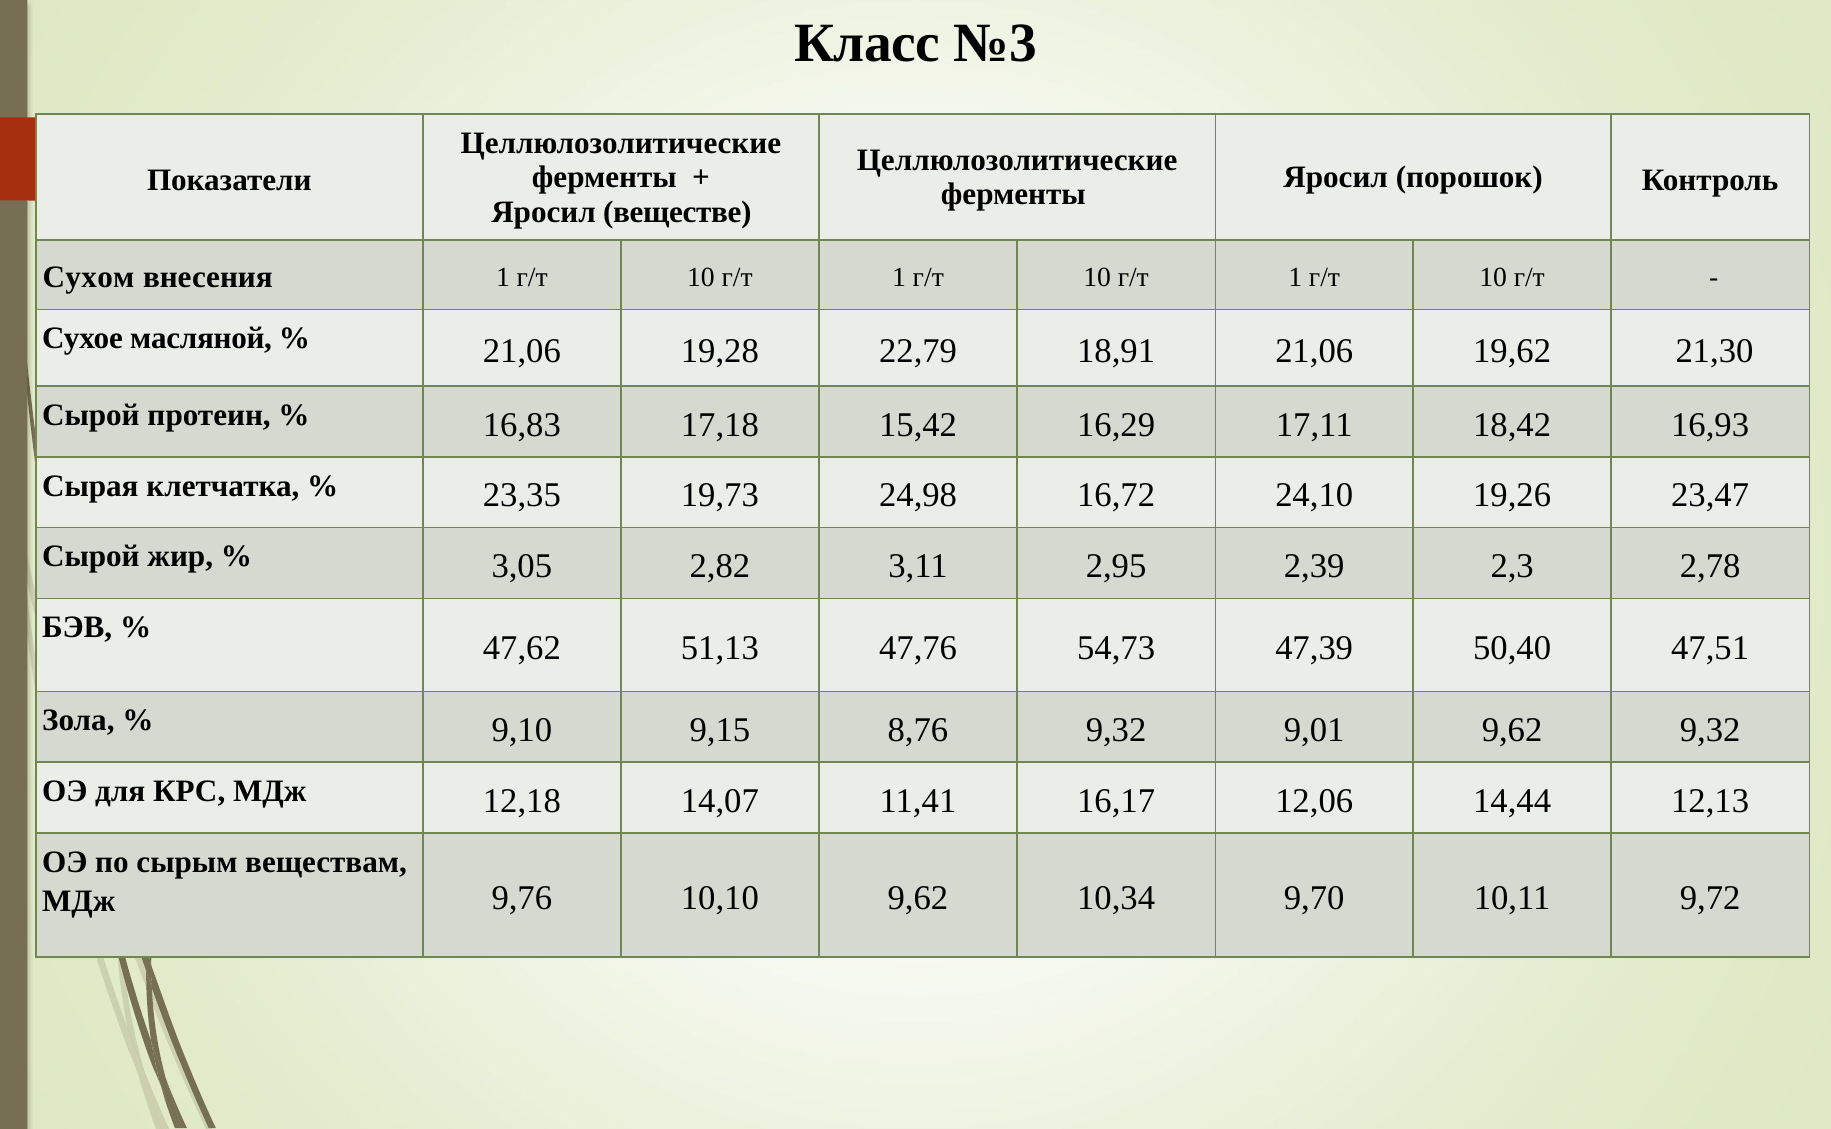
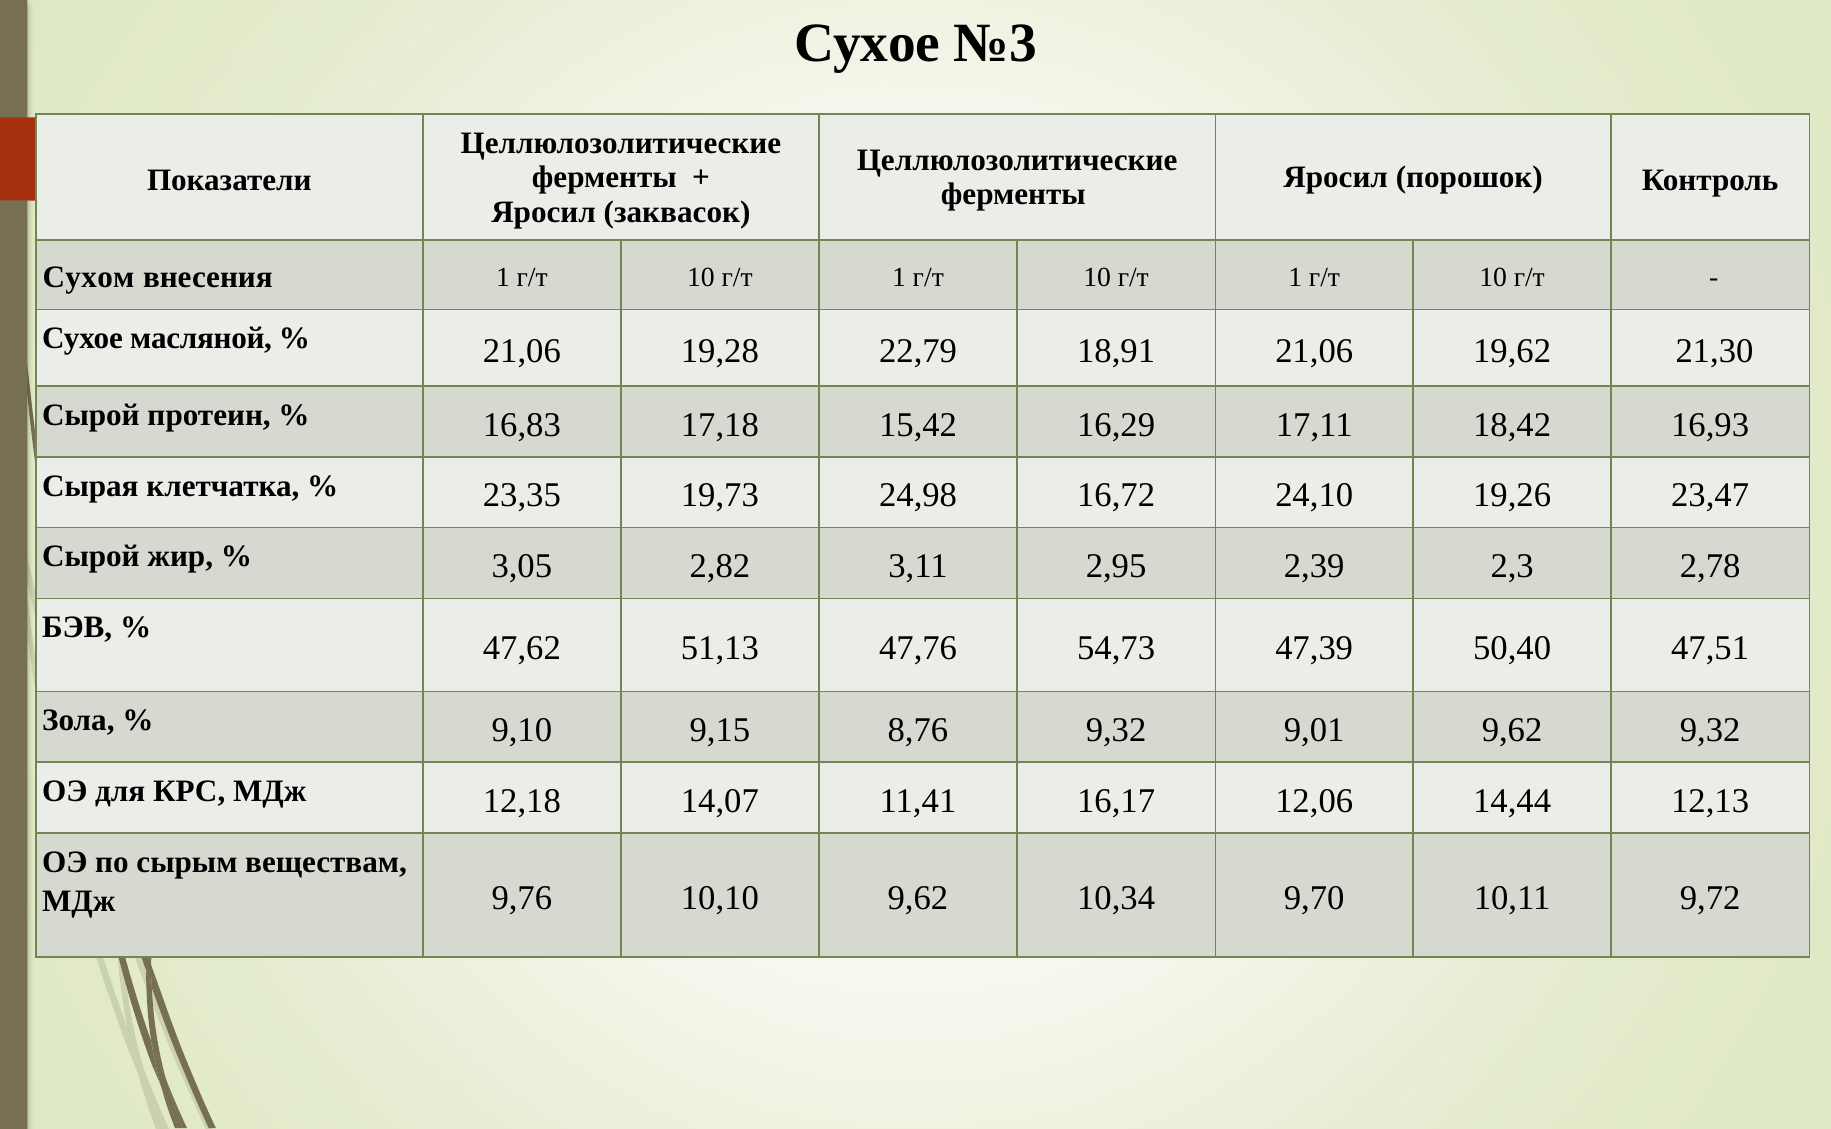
Класс: Класс -> Сухое (867, 43)
веществе: веществе -> заквасок (677, 212)
